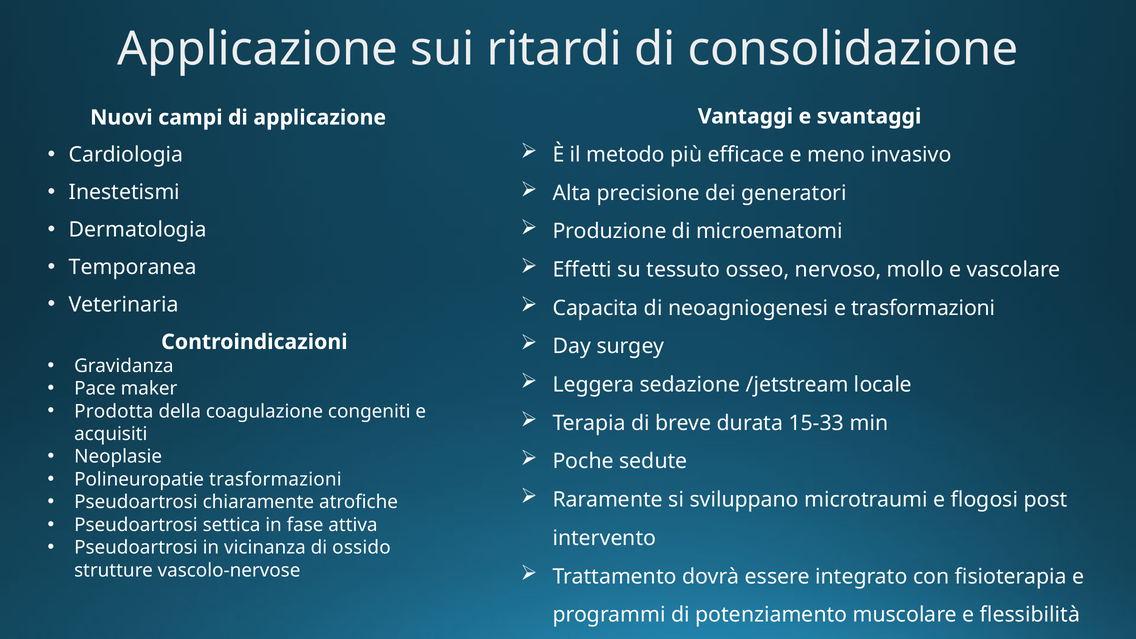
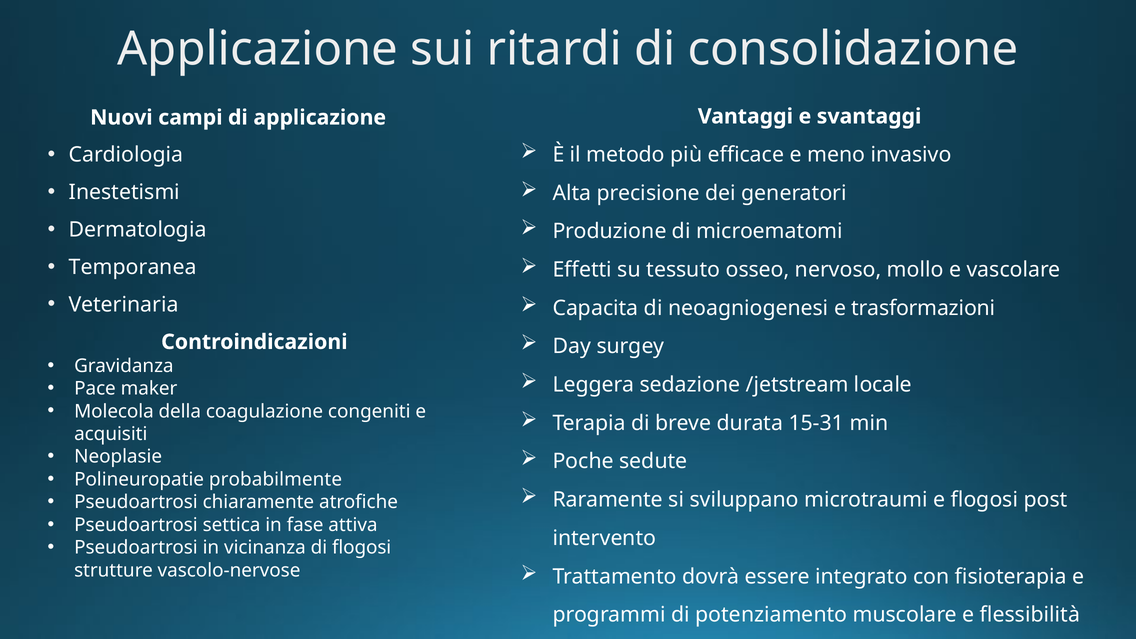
Prodotta: Prodotta -> Molecola (114, 411)
15-33: 15-33 -> 15-31 (816, 423)
Polineuropatie trasformazioni: trasformazioni -> probabilmente (275, 479)
di ossido: ossido -> flogosi (362, 548)
